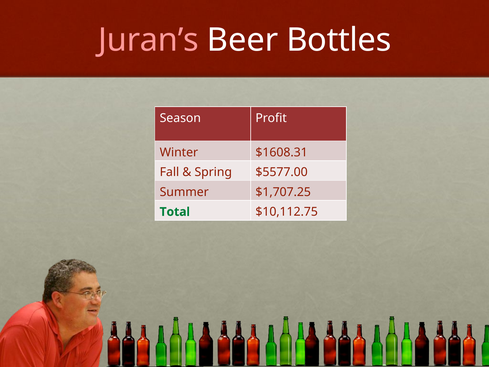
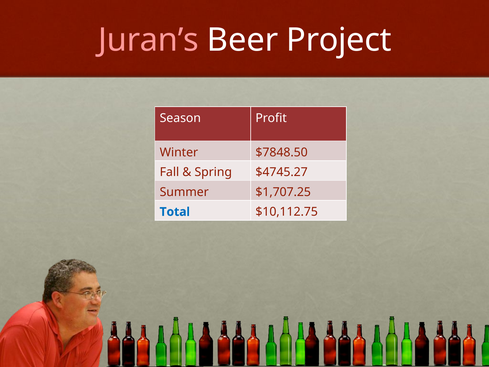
Bottles: Bottles -> Project (339, 40)
$1608.31: $1608.31 -> $7848.50 (282, 152)
$5577.00: $5577.00 -> $4745.27 (282, 172)
Total colour: green -> blue (175, 212)
